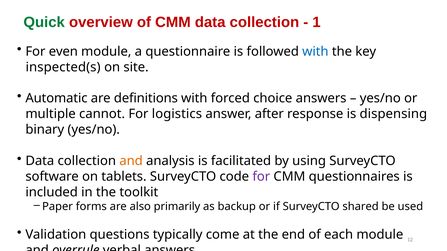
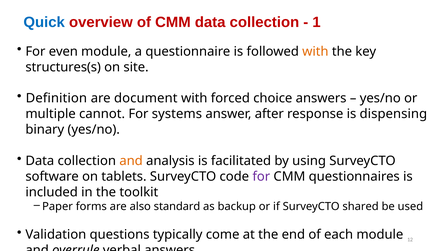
Quick colour: green -> blue (44, 22)
with colour: blue -> orange (315, 52)
inspected(s: inspected(s -> structures(s (63, 67)
Automatic: Automatic -> Definition (56, 99)
definitions: definitions -> document (146, 99)
logistics: logistics -> systems (177, 114)
primarily: primarily -> standard (177, 207)
